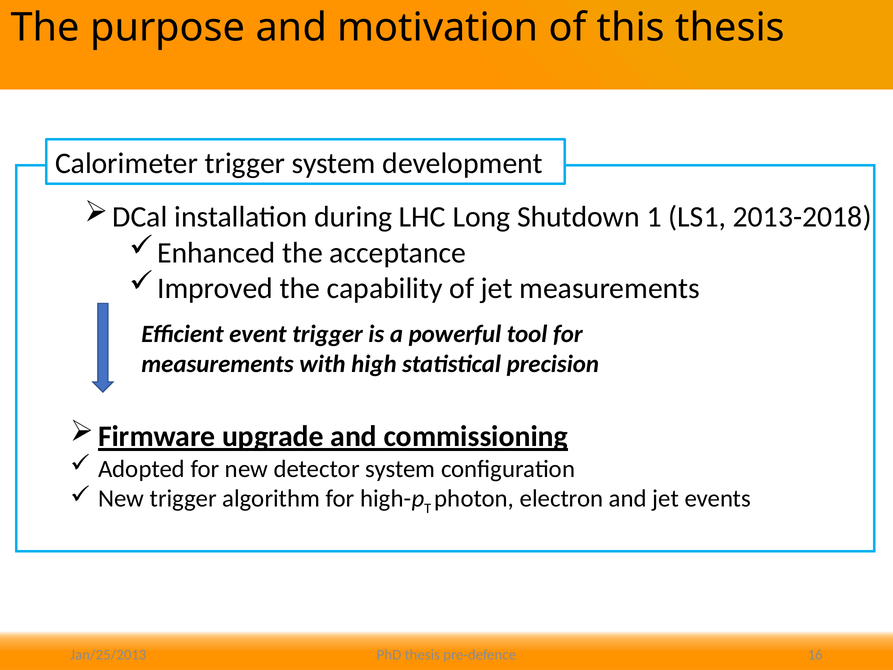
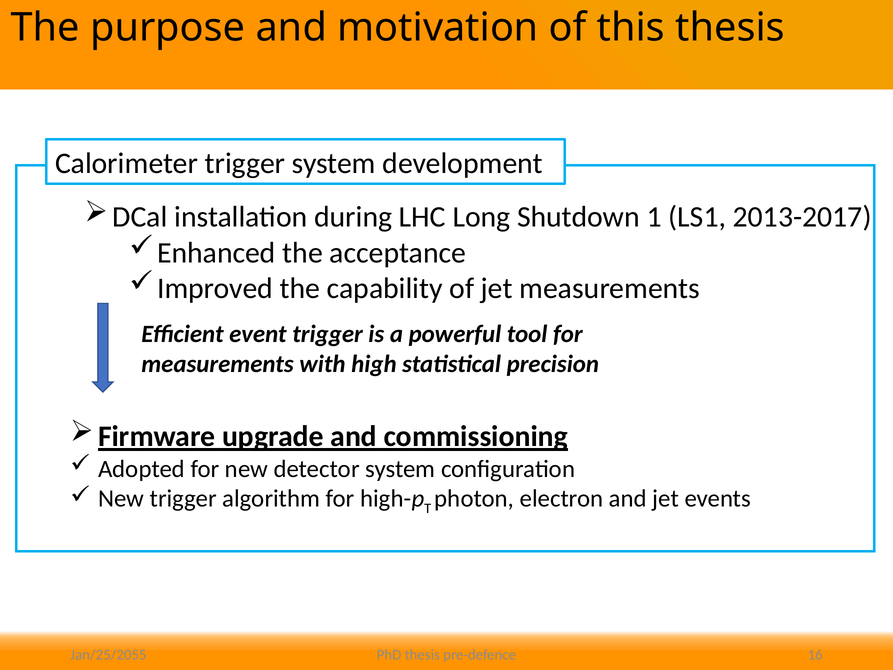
2013-2018: 2013-2018 -> 2013-2017 (802, 217)
Jan/25/2013: Jan/25/2013 -> Jan/25/2055 (108, 655)
